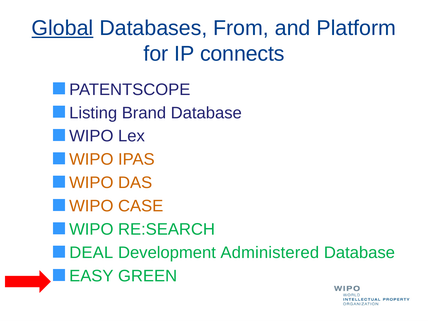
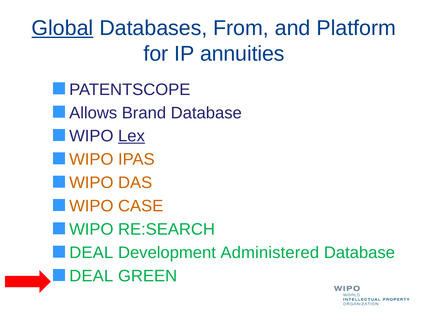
connects: connects -> annuities (242, 54)
Listing: Listing -> Allows (93, 113)
Lex underline: none -> present (131, 136)
EASY: EASY -> DEAL (91, 276)
